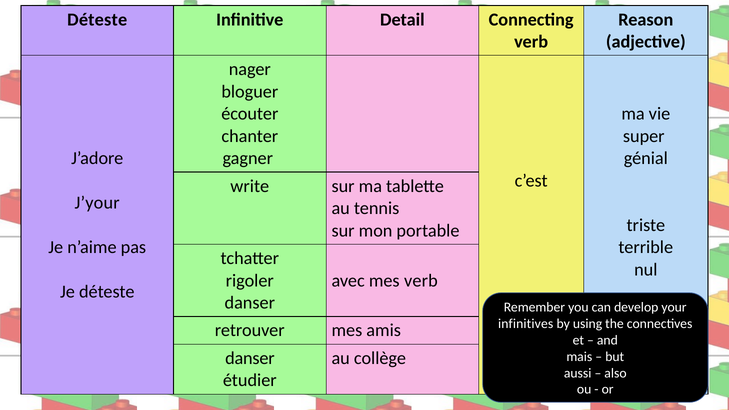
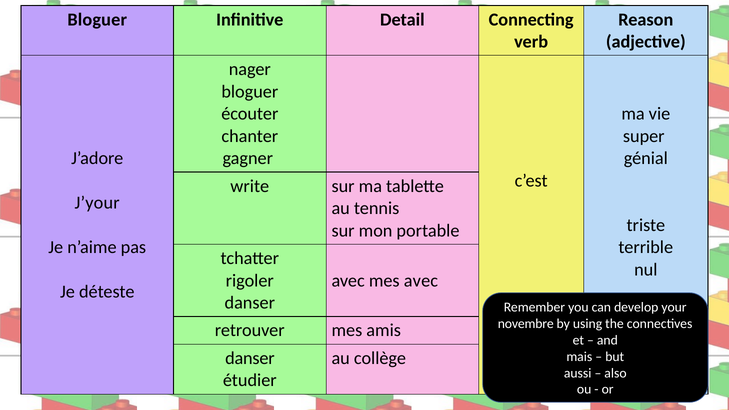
Déteste: Déteste -> Bloguer (97, 19)
mes verb: verb -> avec (421, 281)
infinitives: infinitives -> novembre (526, 324)
